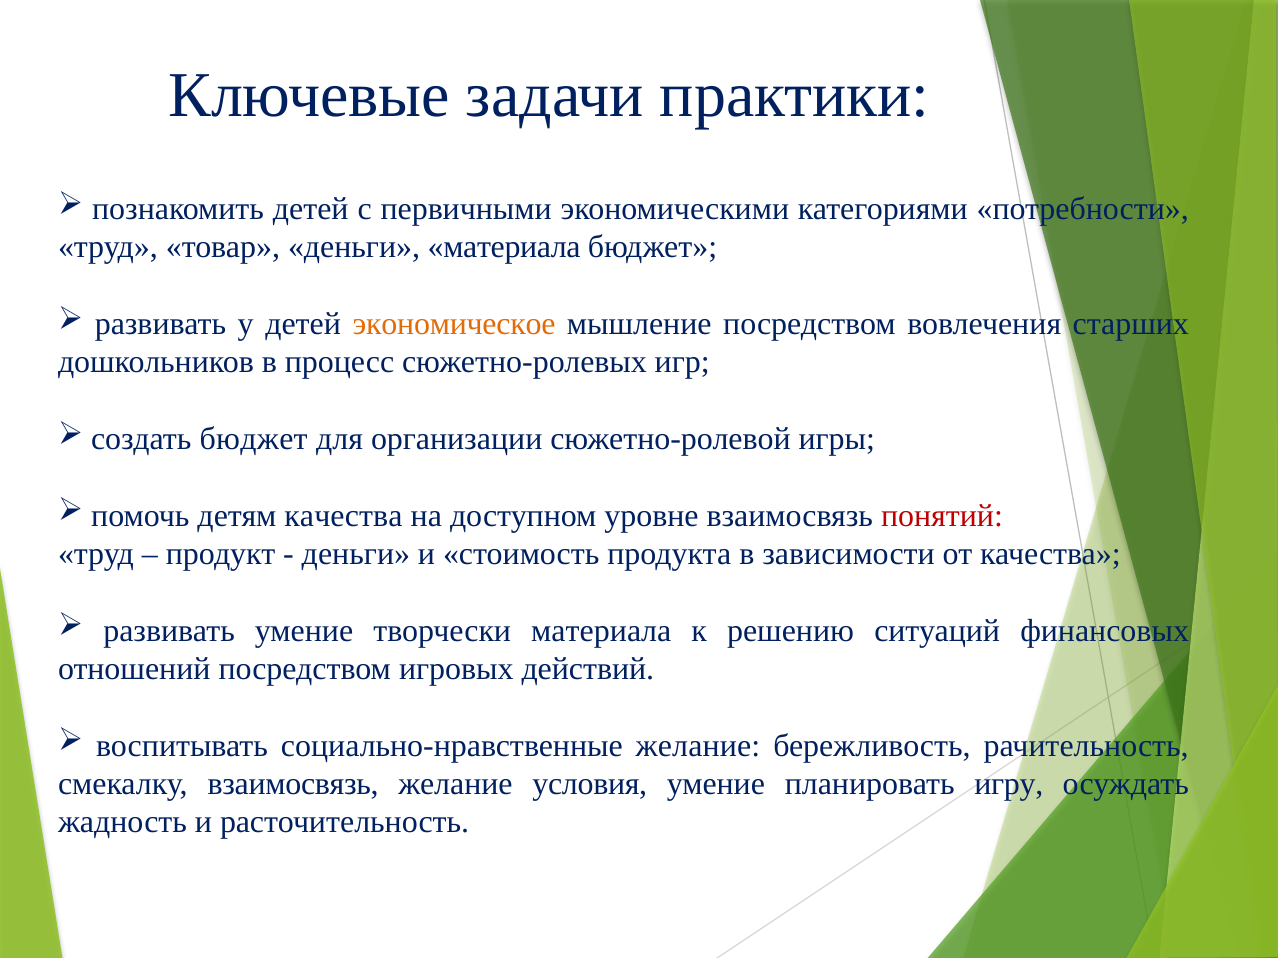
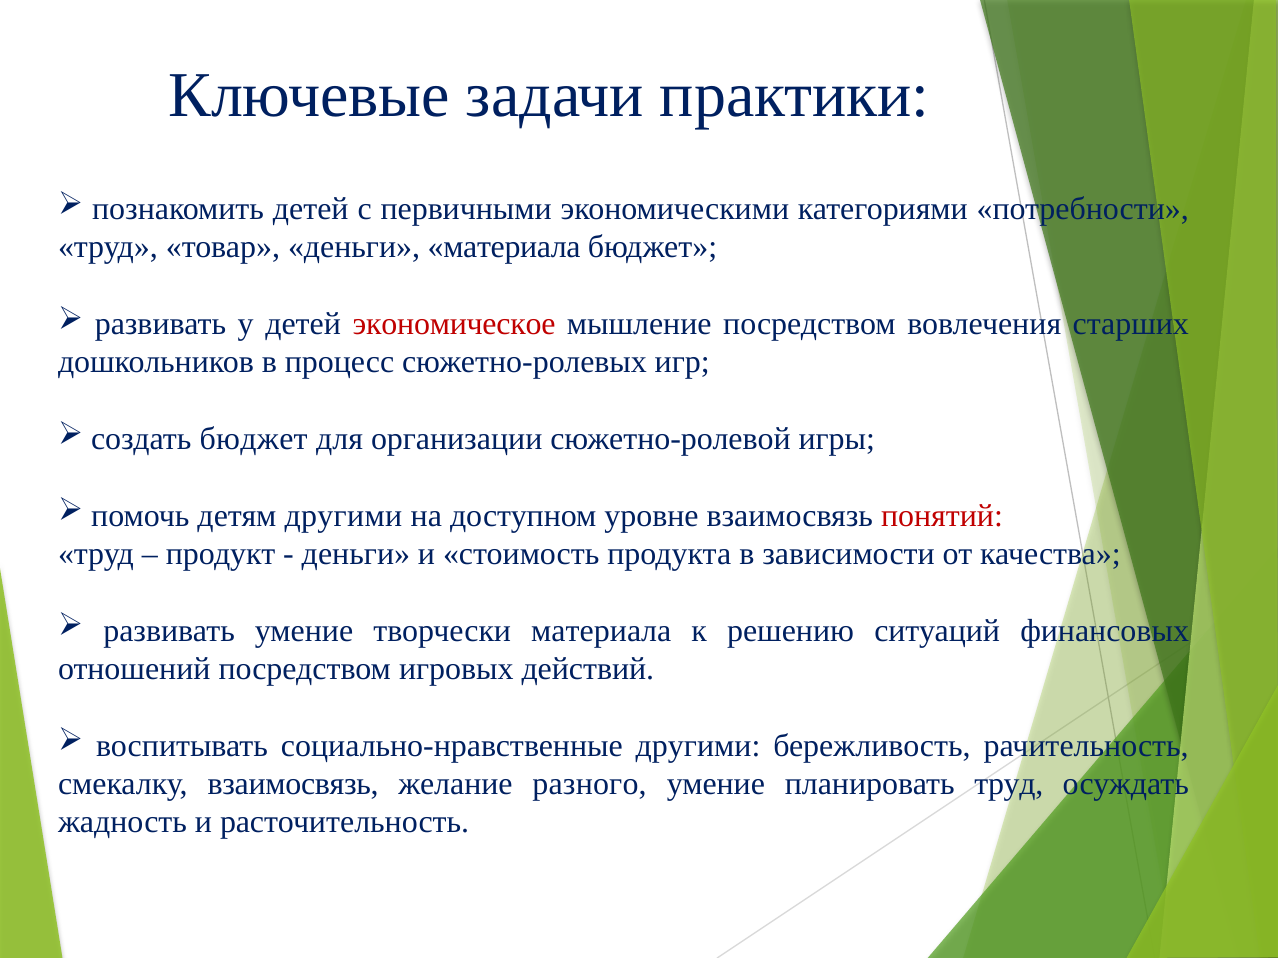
экономическое colour: orange -> red (454, 324)
детям качества: качества -> другими (343, 516)
социально-нравственные желание: желание -> другими (698, 746)
условия: условия -> разного (590, 784)
планировать игру: игру -> труд (1009, 784)
